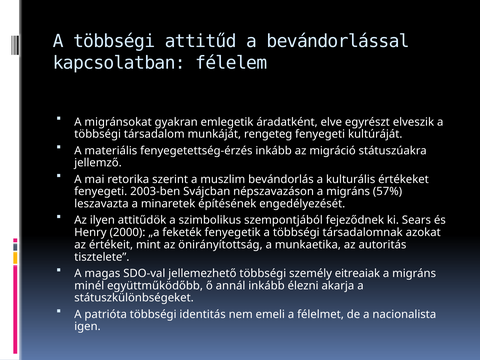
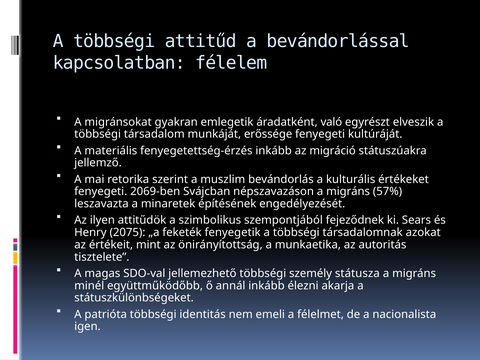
elve: elve -> való (331, 122)
rengeteg: rengeteg -> erőssége (268, 134)
2003-ben: 2003-ben -> 2069-ben (155, 192)
2000: 2000 -> 2075 (128, 232)
eitreaiak: eitreaiak -> státusza (357, 273)
